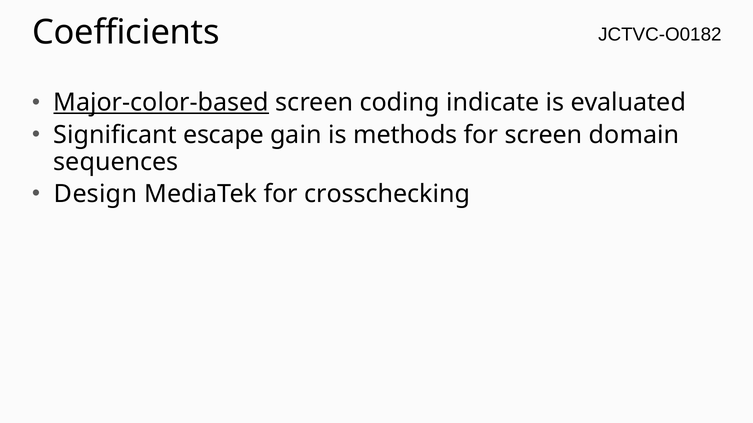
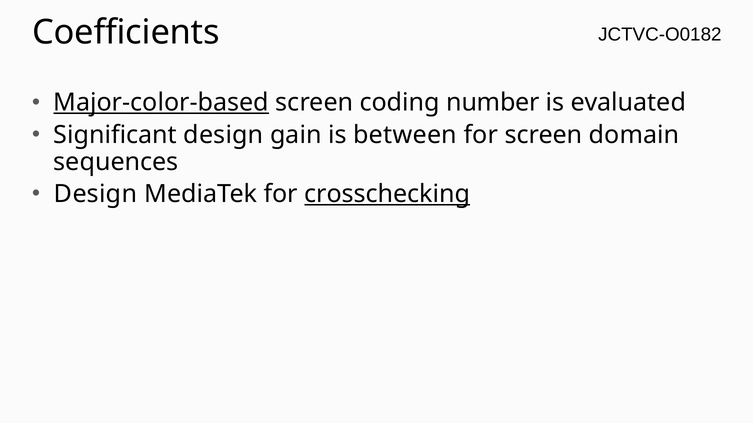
indicate: indicate -> number (493, 103)
Significant escape: escape -> design (223, 135)
methods: methods -> between (405, 135)
crosschecking underline: none -> present (387, 194)
